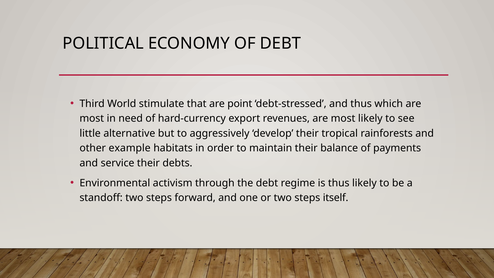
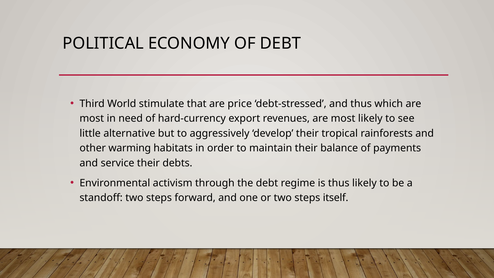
point: point -> price (240, 104)
example: example -> warming (130, 148)
